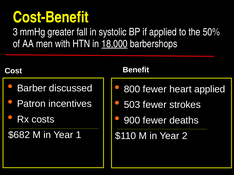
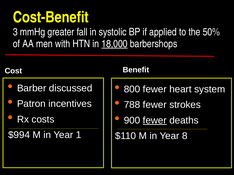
heart applied: applied -> system (210, 89)
503: 503 -> 788 (132, 105)
fewer underline: none -> present (155, 121)
$682: $682 -> $994 (19, 135)
2: 2 -> 8 (185, 136)
